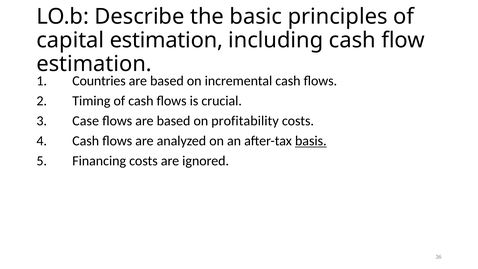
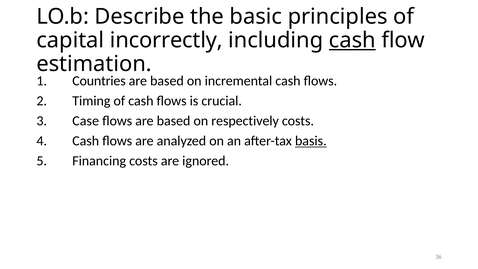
capital estimation: estimation -> incorrectly (166, 40)
cash underline: none -> present (352, 40)
profitability: profitability -> respectively (245, 121)
